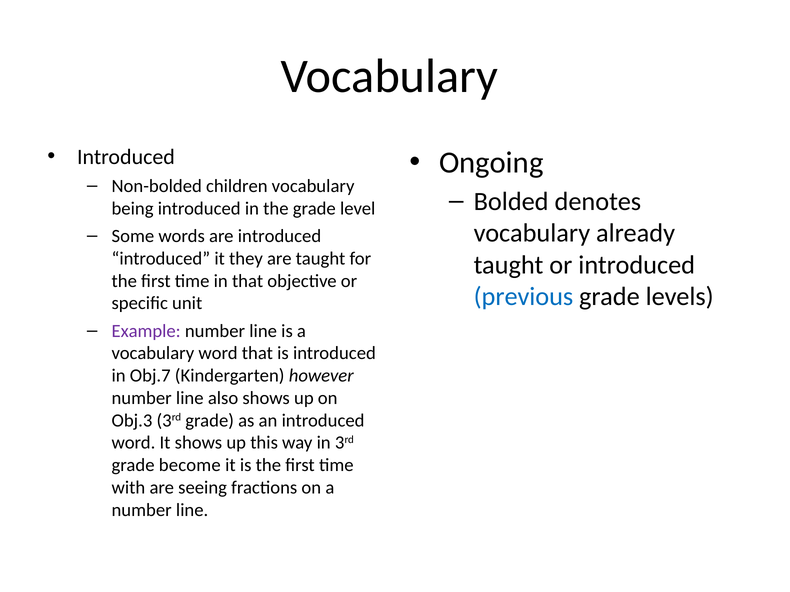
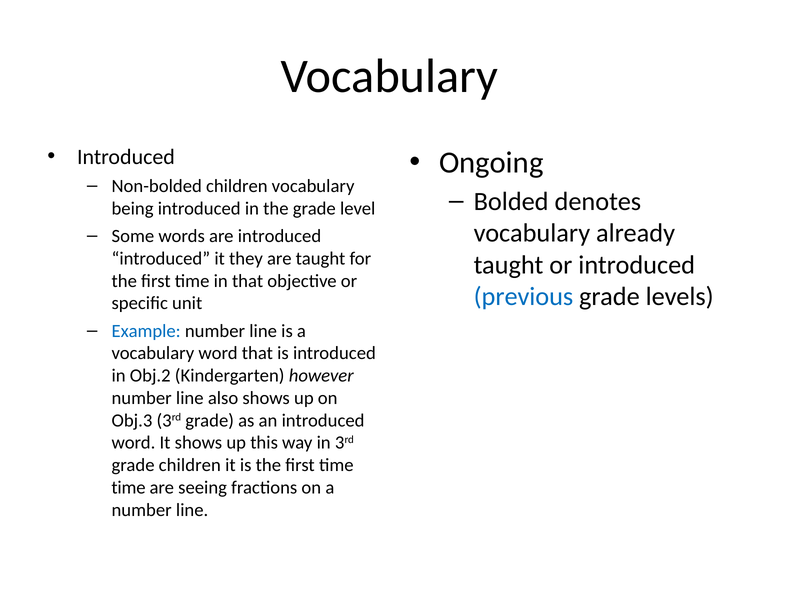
Example colour: purple -> blue (146, 331)
Obj.7: Obj.7 -> Obj.2 (150, 376)
grade become: become -> children (190, 466)
with: with -> time (128, 488)
